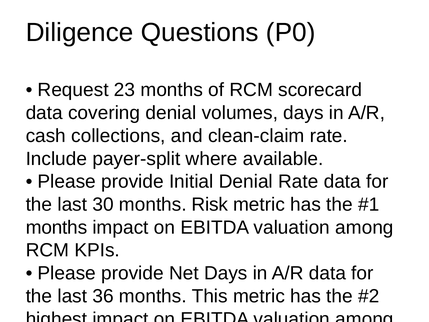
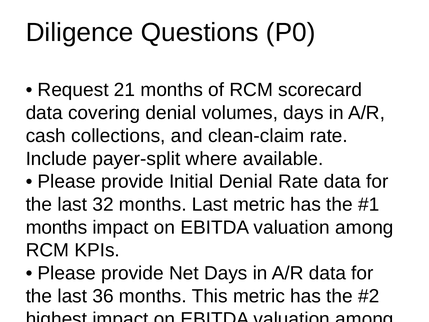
23: 23 -> 21 (125, 90)
30: 30 -> 32 (103, 204)
months Risk: Risk -> Last (210, 204)
